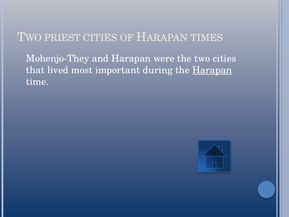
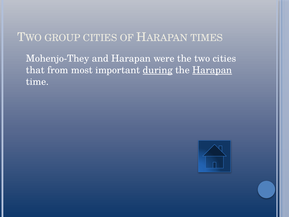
PRIEST: PRIEST -> GROUP (62, 38)
lived: lived -> from (58, 70)
during underline: none -> present (158, 70)
